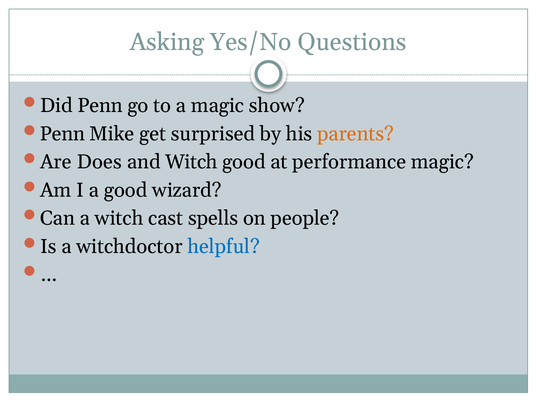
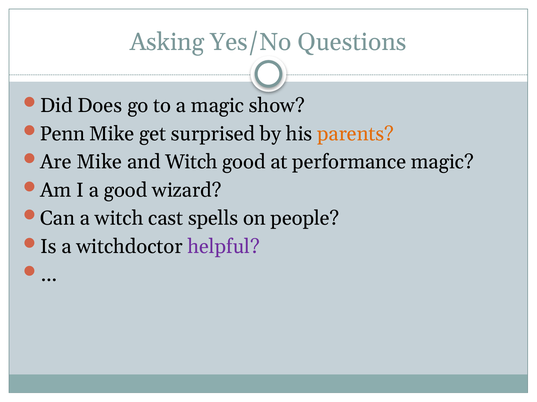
Did Penn: Penn -> Does (100, 106)
Are Does: Does -> Mike (99, 162)
helpful colour: blue -> purple (224, 247)
